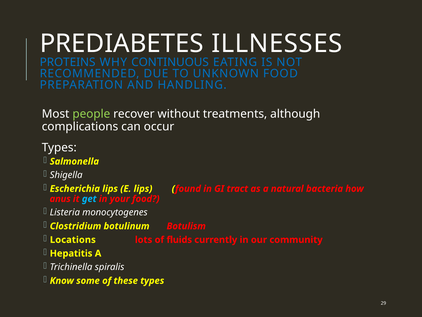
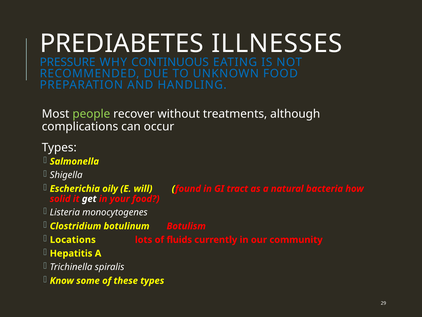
PROTEINS: PROTEINS -> PRESSURE (68, 62)
Escherichia lips: lips -> oily (110, 188)
E lips: lips -> will (143, 188)
anus: anus -> solid (60, 199)
get colour: light blue -> white (89, 199)
